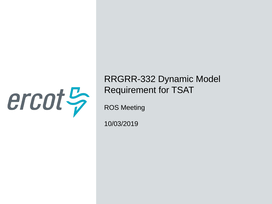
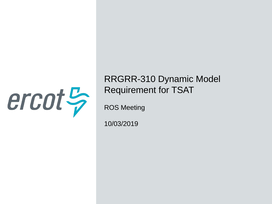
RRGRR-332: RRGRR-332 -> RRGRR-310 (130, 79)
